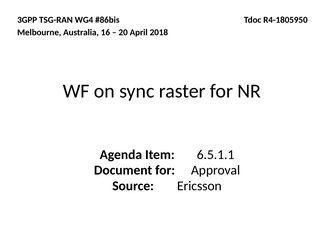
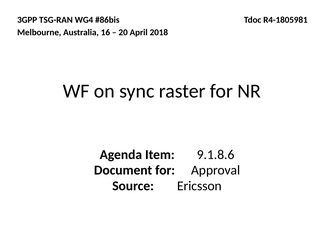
R4-1805950: R4-1805950 -> R4-1805981 (285, 20)
6.5.1.1: 6.5.1.1 -> 9.1.8.6 (216, 155)
